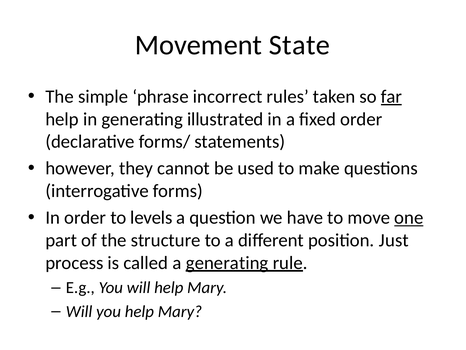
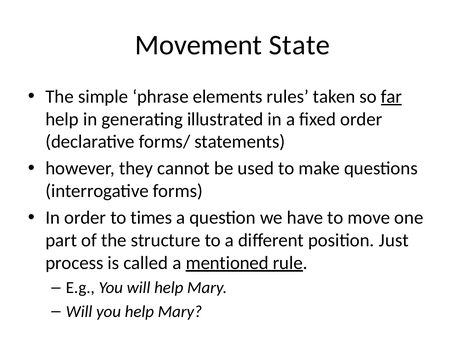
incorrect: incorrect -> elements (228, 96)
levels: levels -> times (151, 217)
one underline: present -> none (409, 217)
a generating: generating -> mentioned (227, 262)
